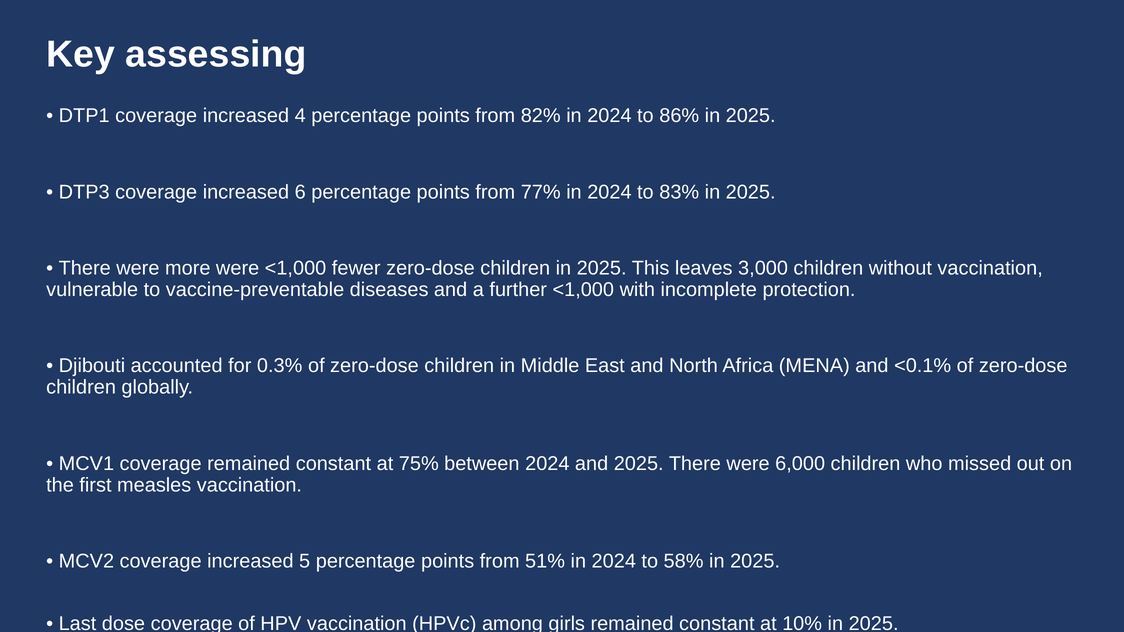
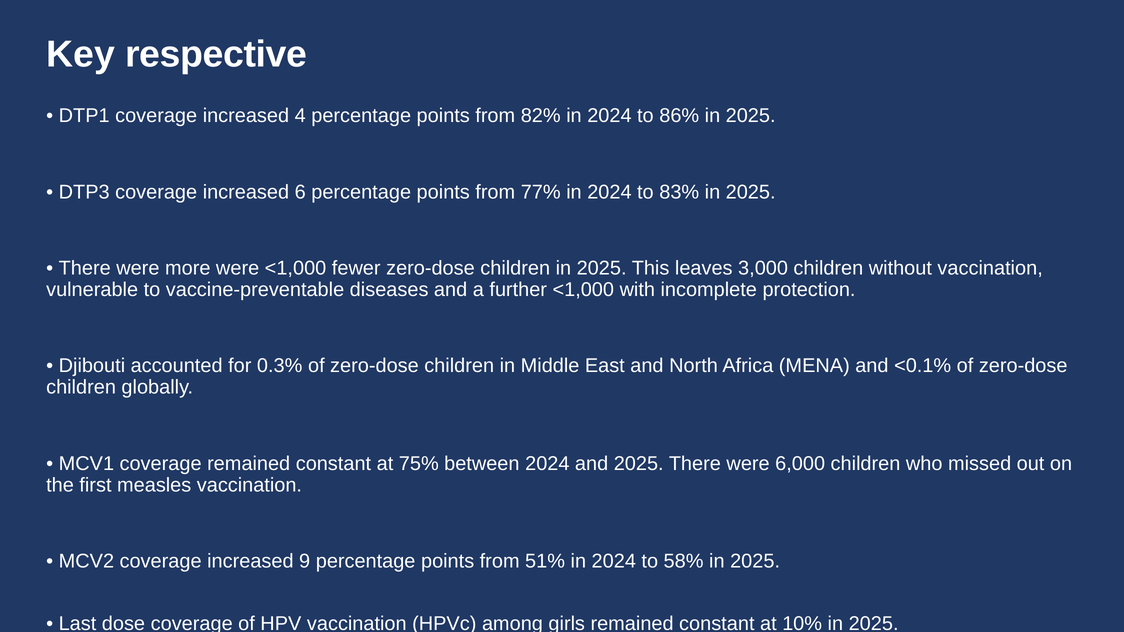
assessing: assessing -> respective (216, 55)
5: 5 -> 9 (305, 561)
